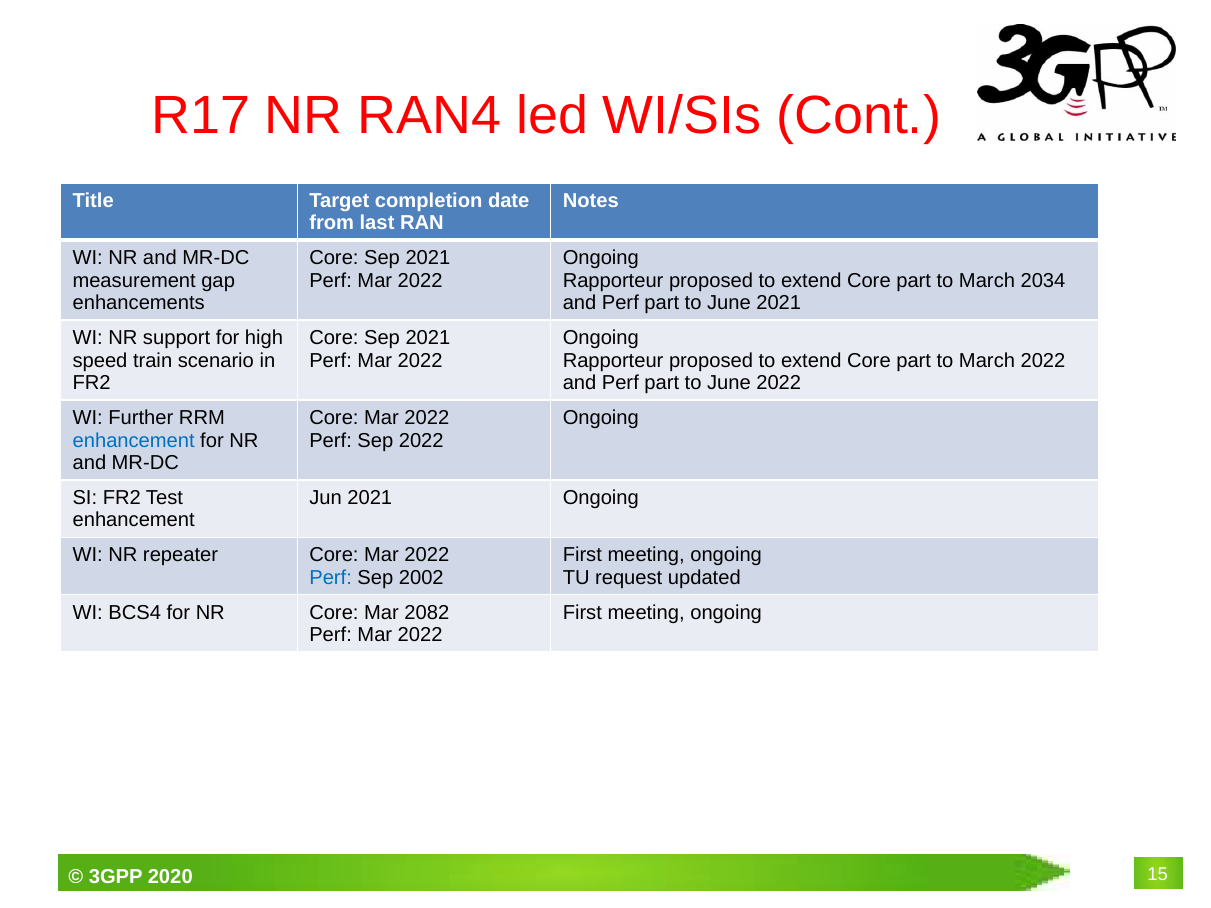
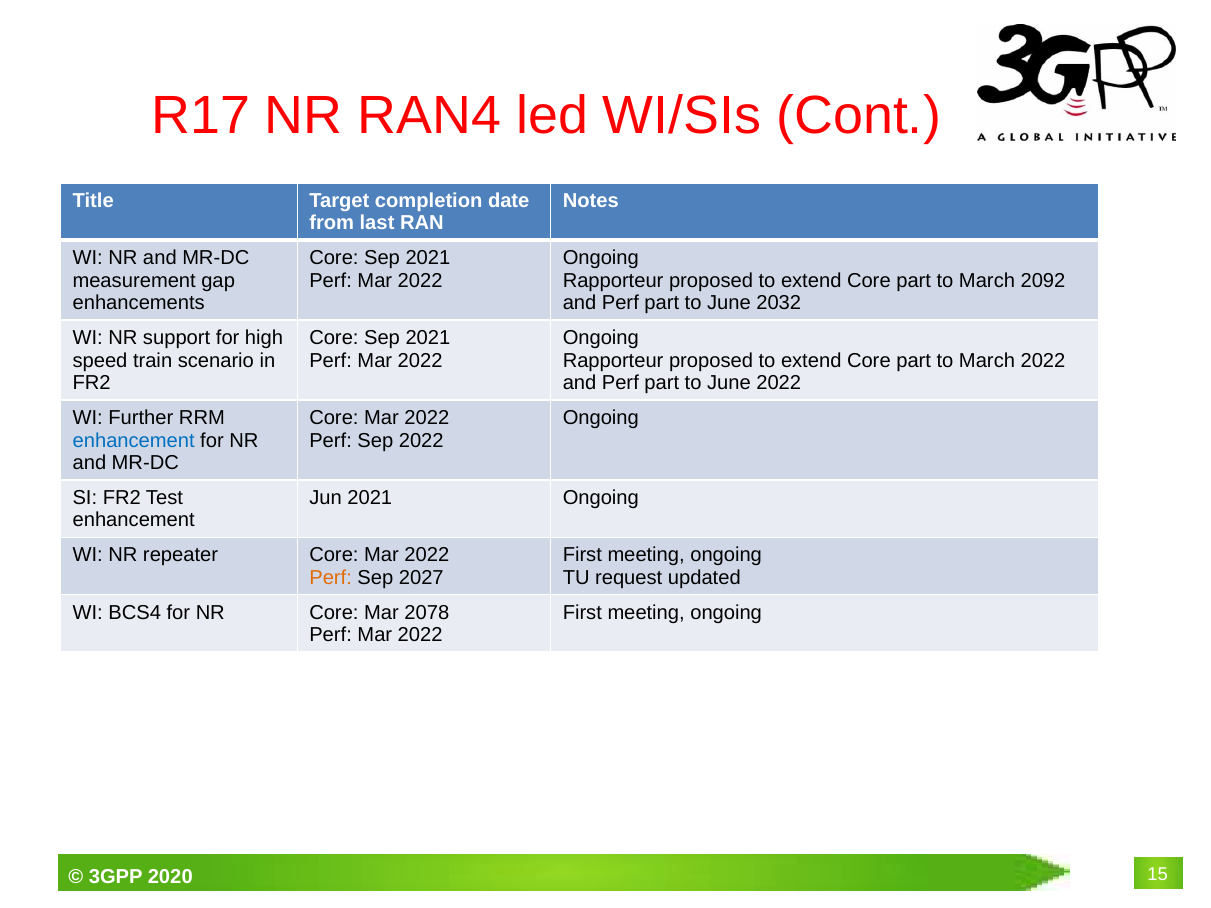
2034: 2034 -> 2092 (1043, 281)
June 2021: 2021 -> 2032 (779, 303)
Perf colour: blue -> orange (331, 578)
2002: 2002 -> 2027 (421, 578)
2082: 2082 -> 2078 (427, 613)
